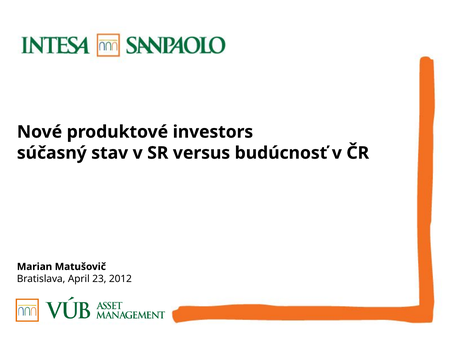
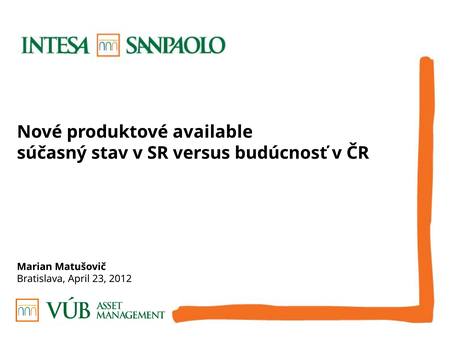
investors: investors -> available (213, 132)
